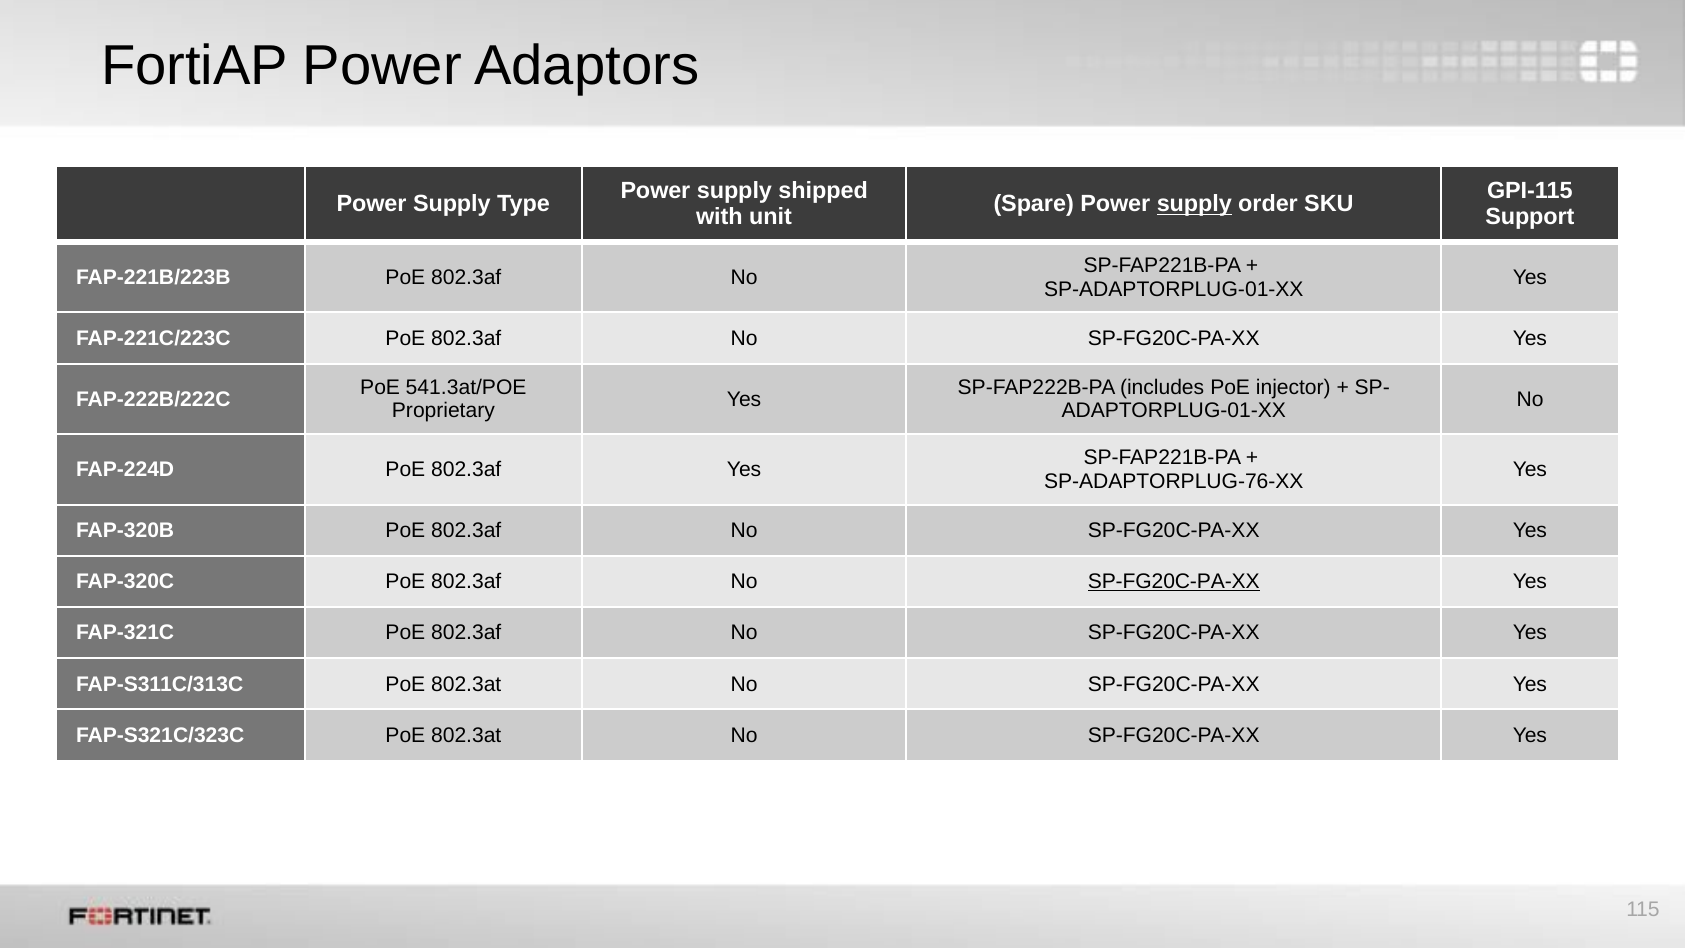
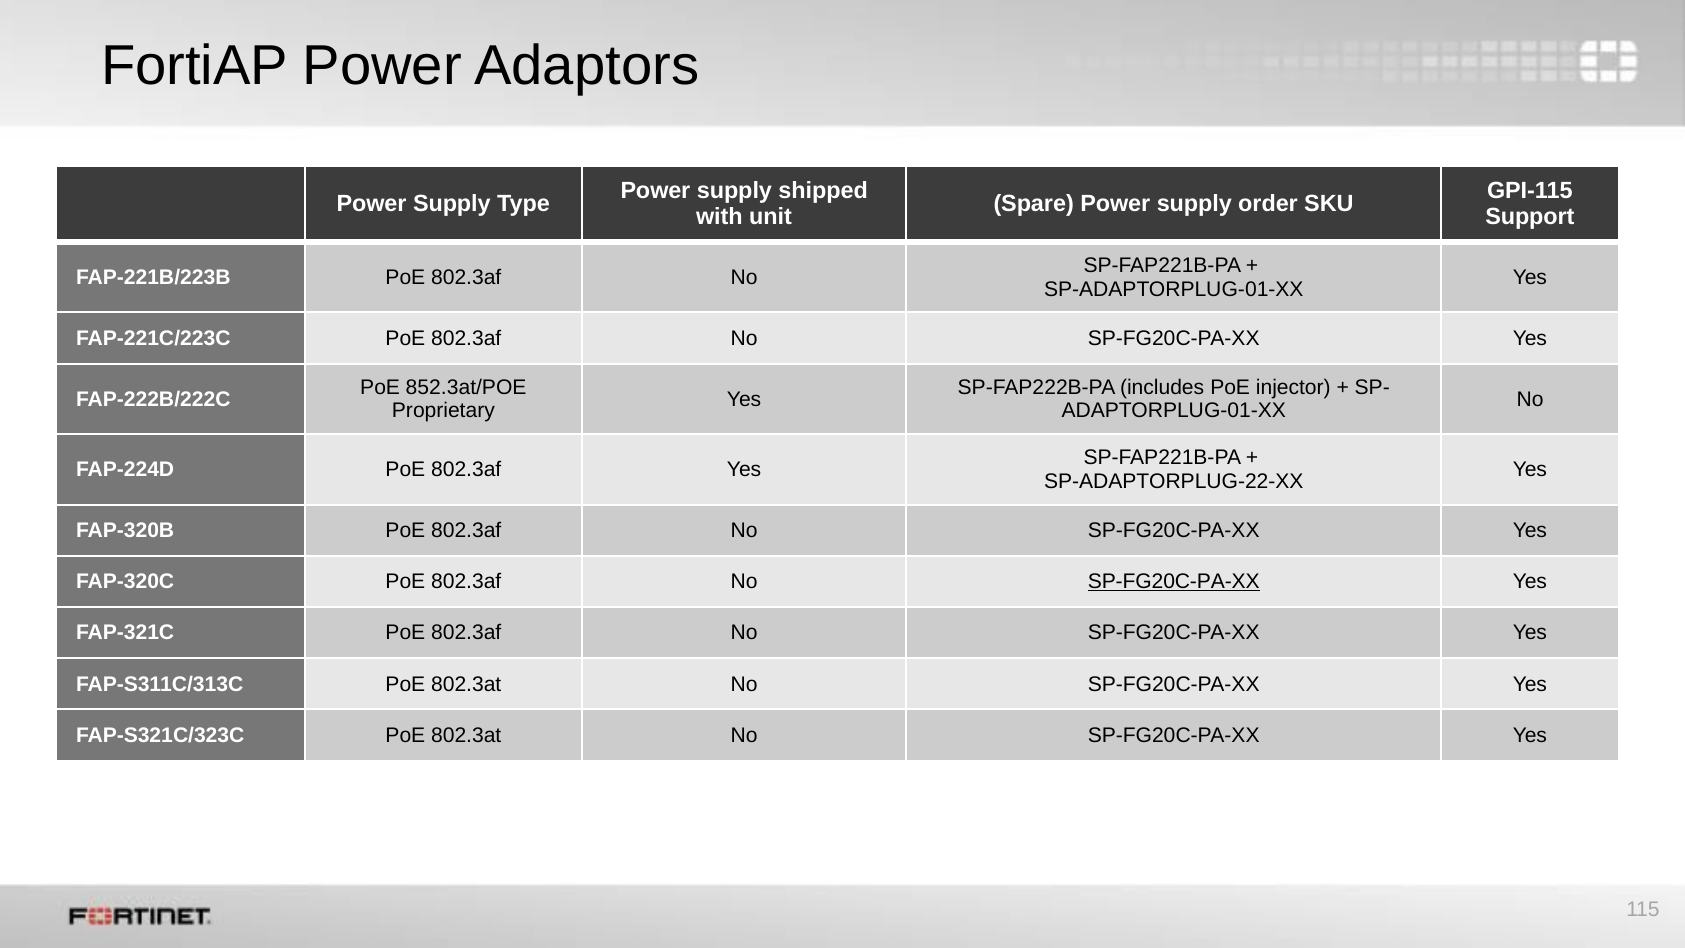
supply underline: present -> none (1194, 204)
541.3at/POE: 541.3at/POE -> 852.3at/POE (466, 387)
SP-ADAPTORPLUG-76-XX: SP-ADAPTORPLUG-76-XX -> SP-ADAPTORPLUG-22-XX (1174, 481)
